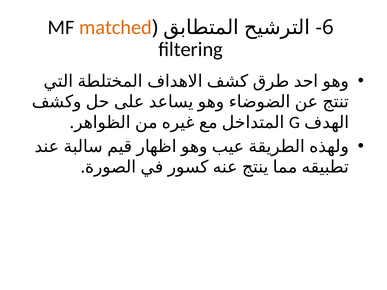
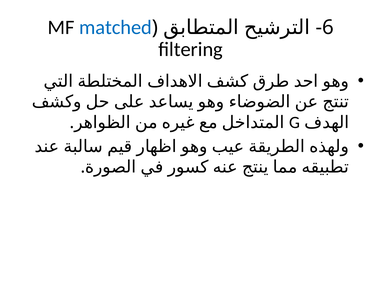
matched colour: orange -> blue (115, 27)
